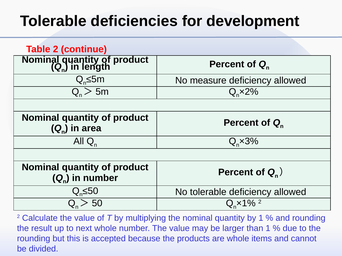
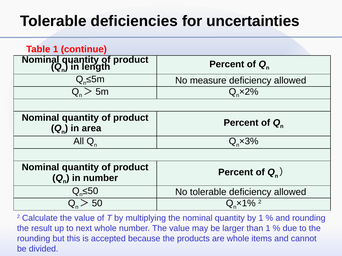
development: development -> uncertainties (253, 21)
Table 2: 2 -> 1 (56, 49)
